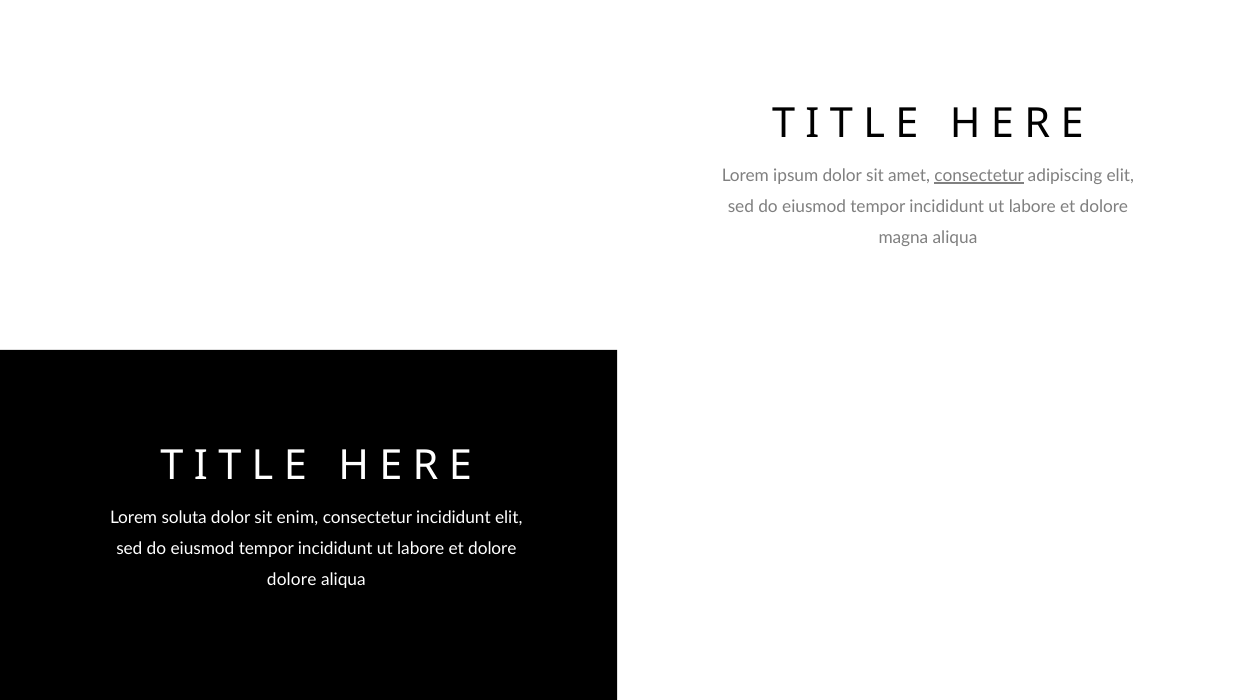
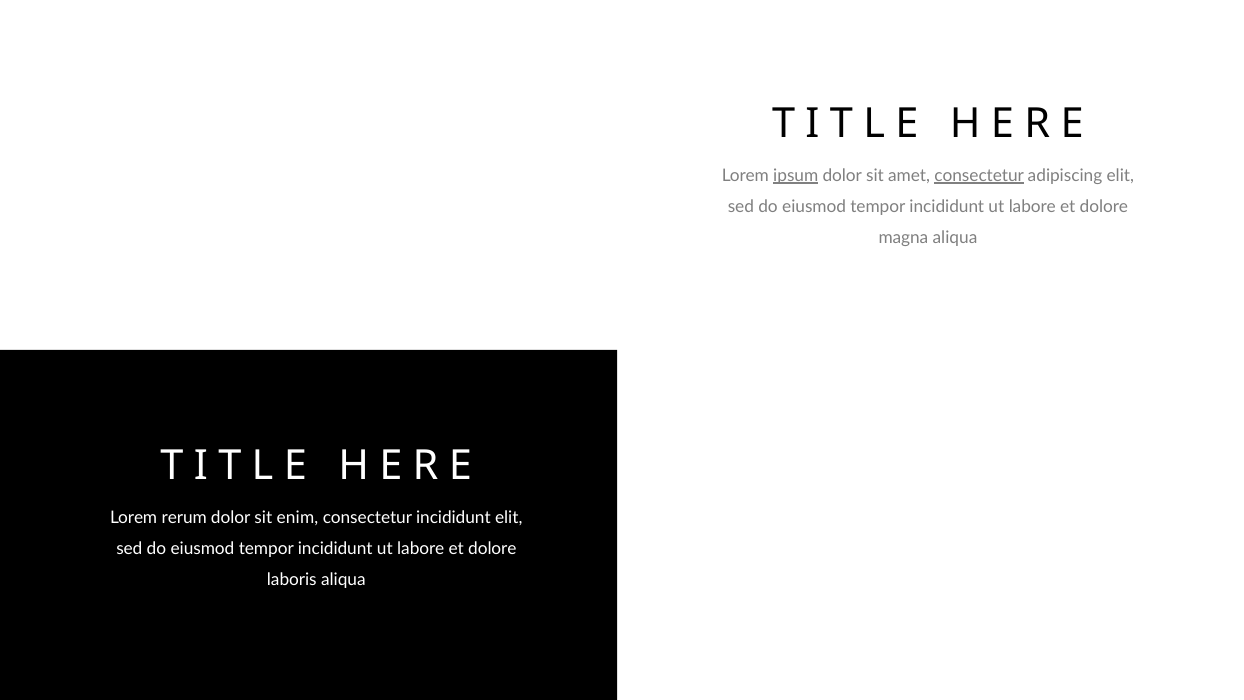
ipsum underline: none -> present (796, 176)
soluta: soluta -> rerum (184, 518)
dolore: dolore -> laboris (292, 580)
